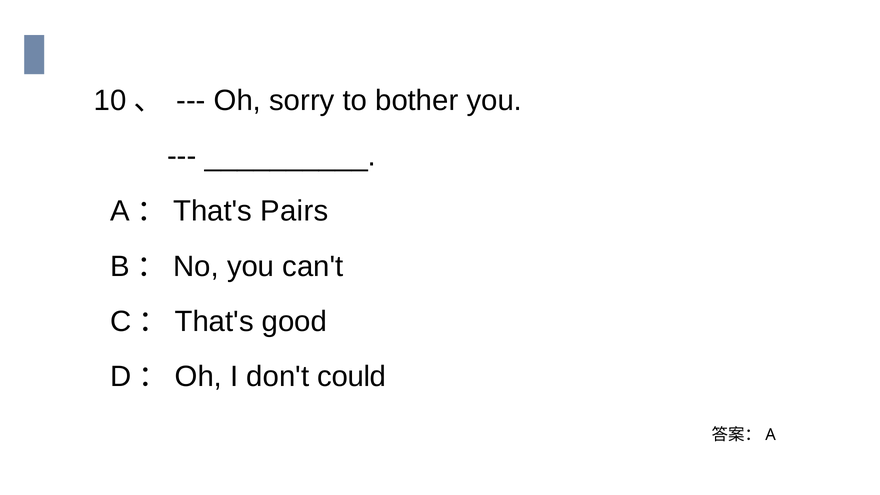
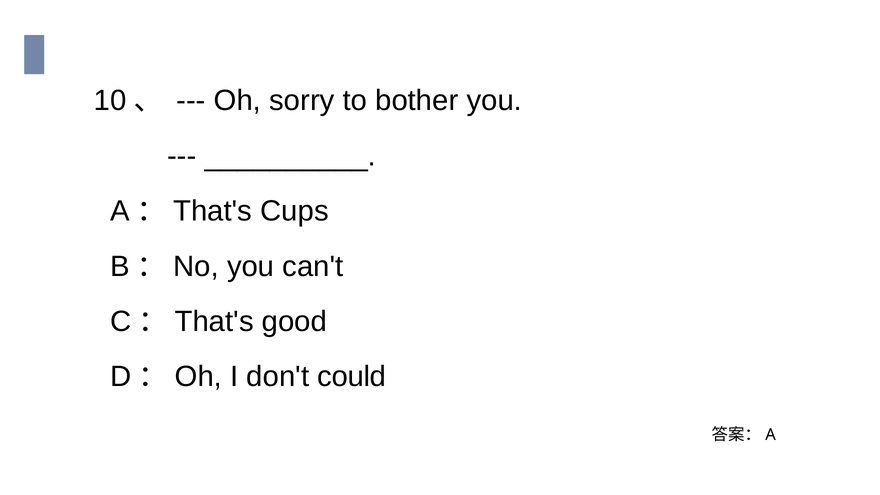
Pairs: Pairs -> Cups (294, 211)
